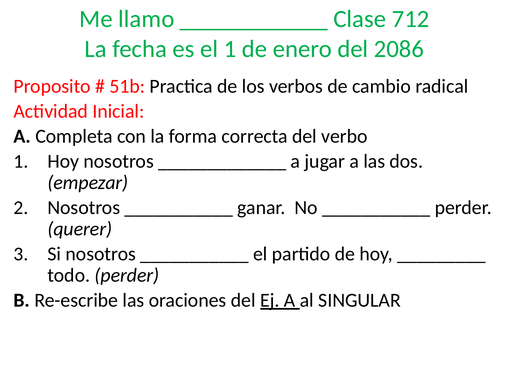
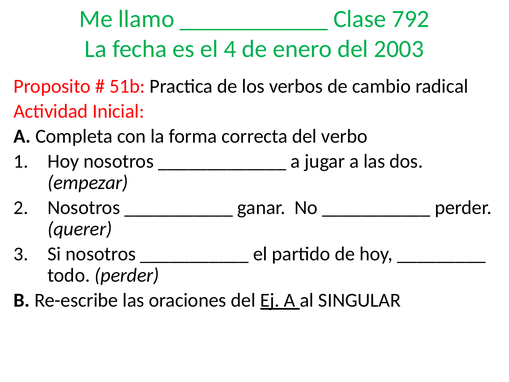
712: 712 -> 792 (411, 19)
el 1: 1 -> 4 (230, 49)
2086: 2086 -> 2003 (399, 49)
